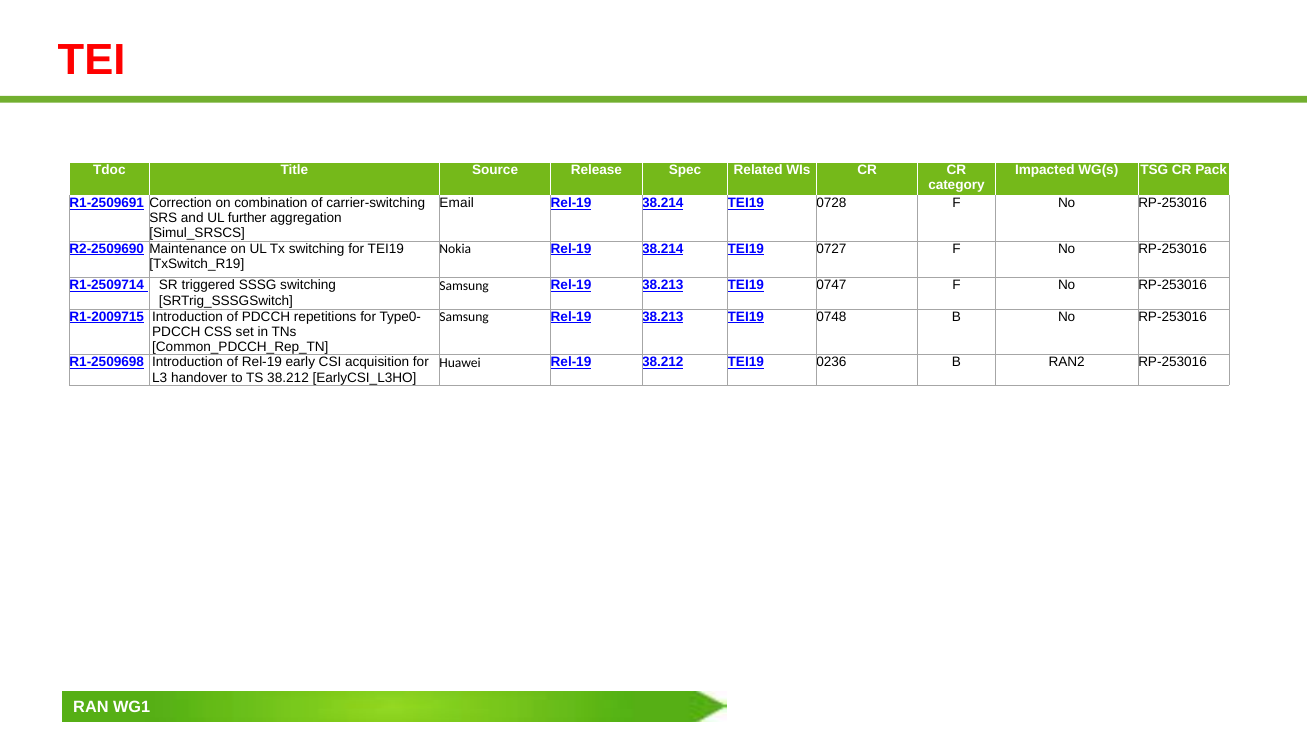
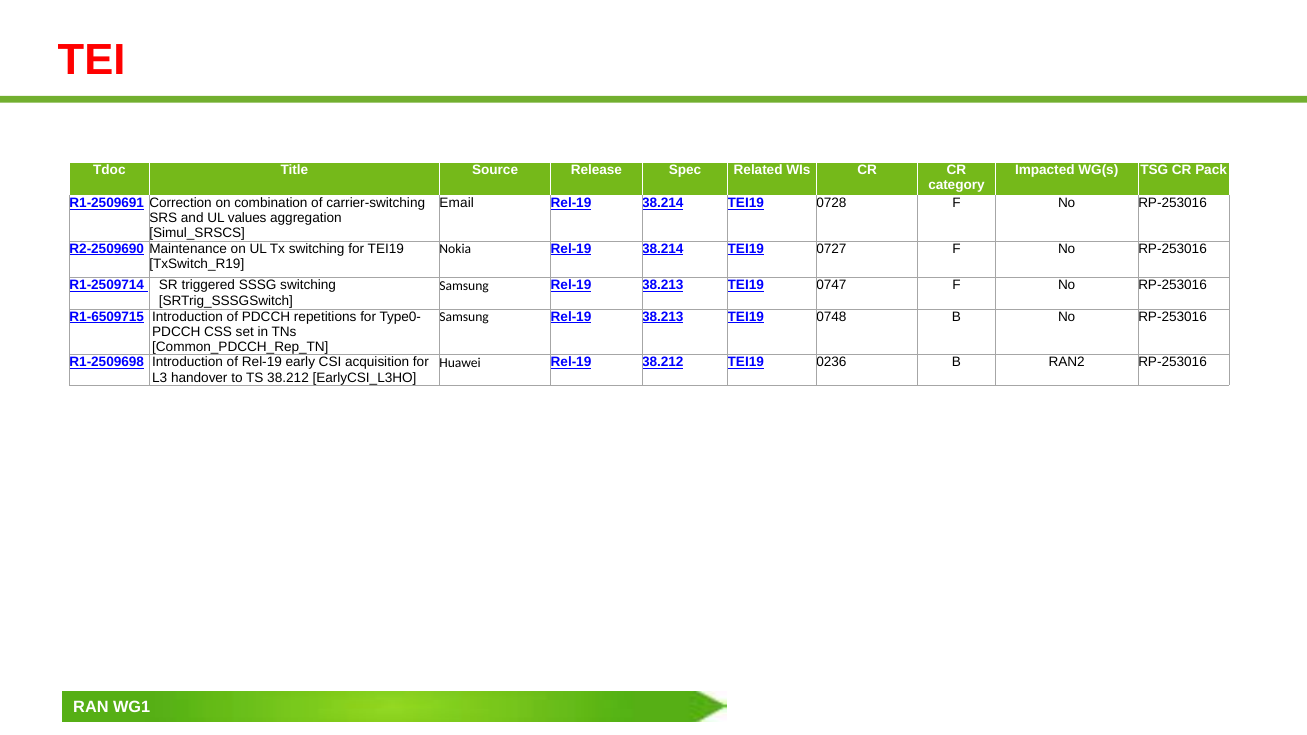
further: further -> values (247, 218)
R1-2009715: R1-2009715 -> R1-6509715 (107, 317)
